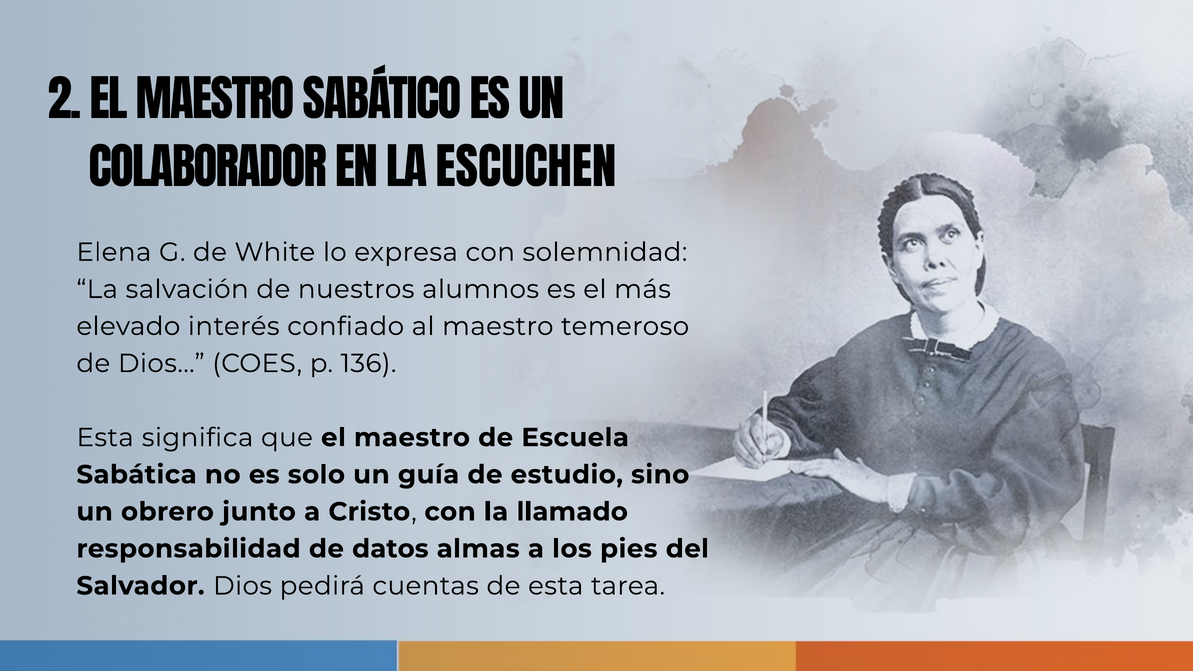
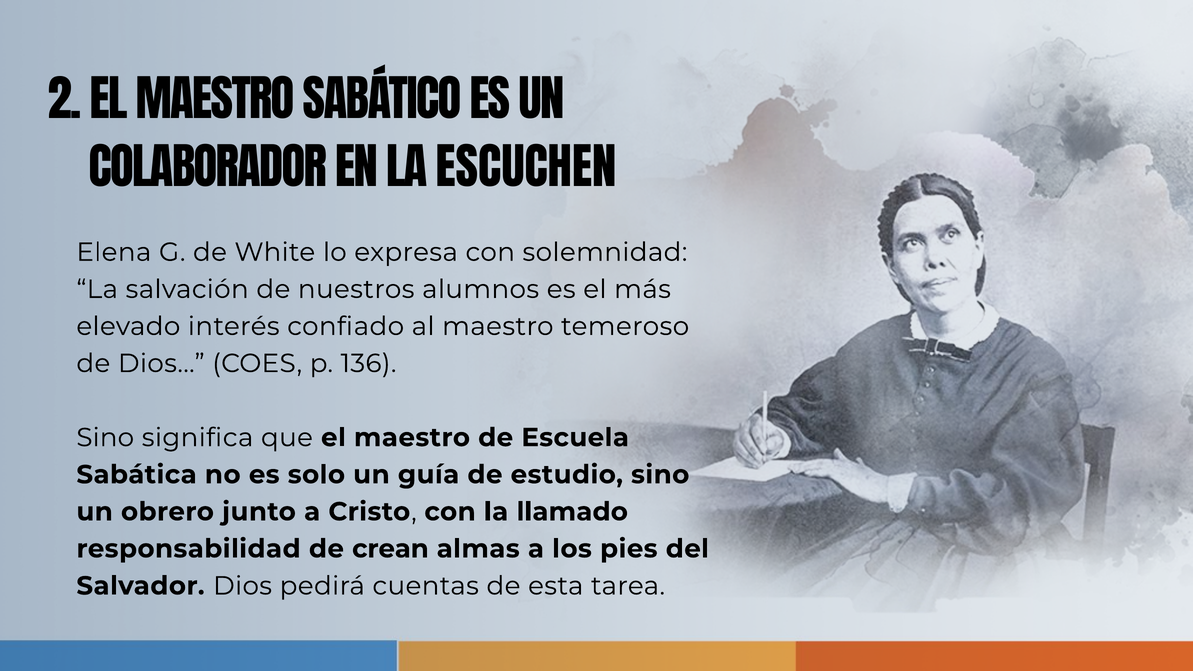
Esta: Esta -> Sino (105, 438)
datos: datos -> crean (390, 549)
